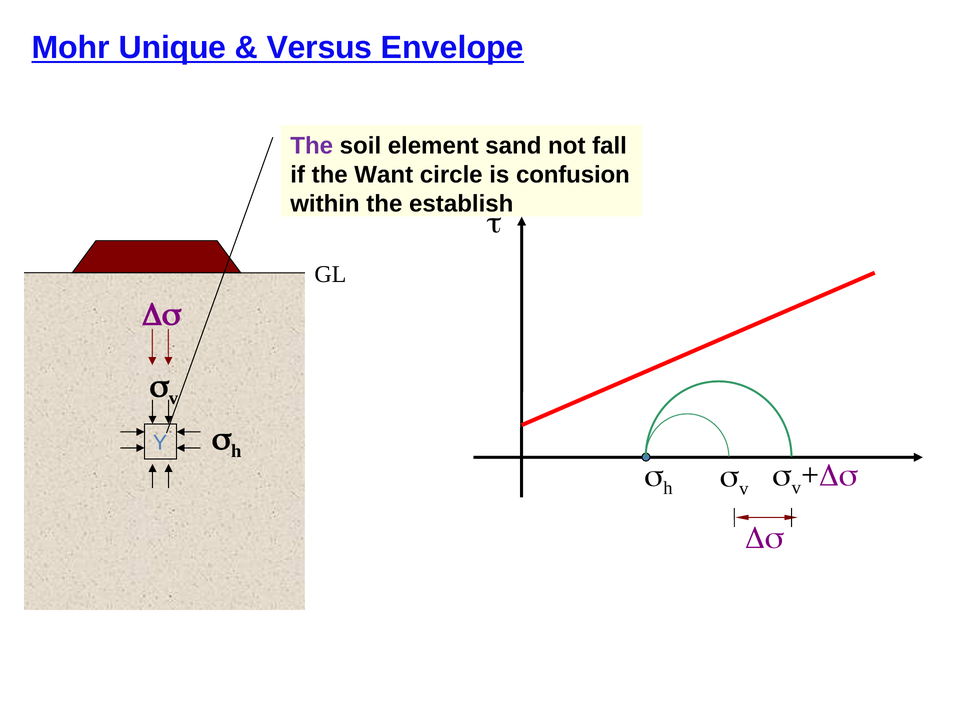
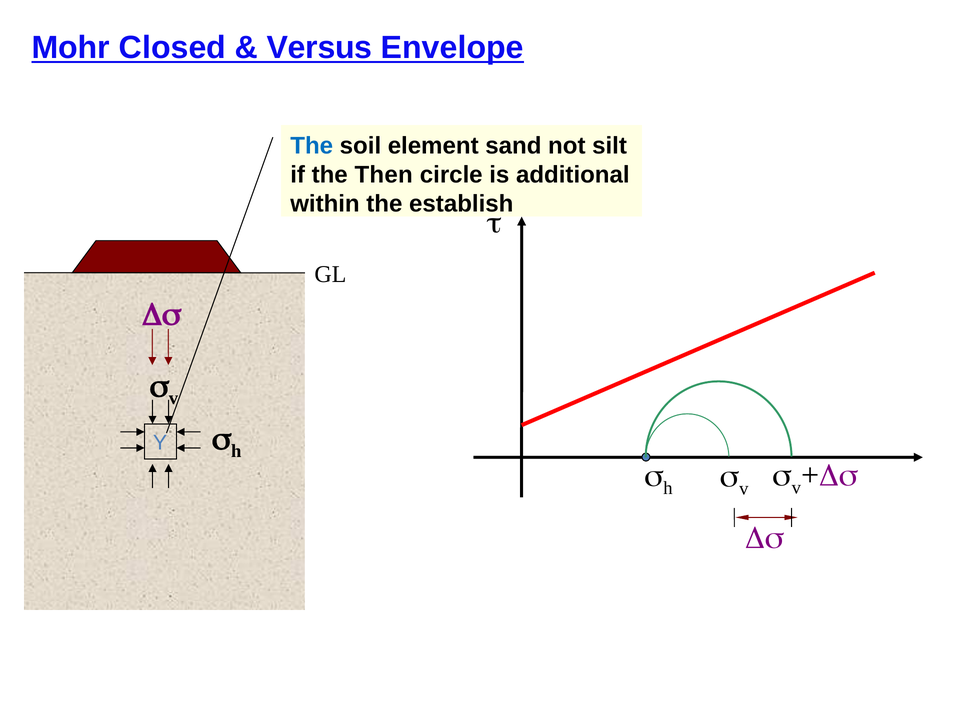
Unique: Unique -> Closed (172, 48)
The colour: purple -> blue (312, 146)
fall: fall -> silt (610, 146)
Want: Want -> Then (384, 175)
confusion: confusion -> additional (573, 175)
